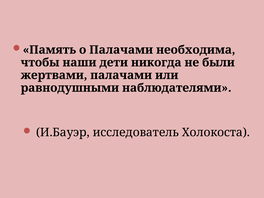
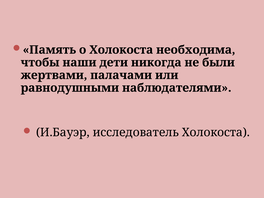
о Палачами: Палачами -> Холокоста (121, 50)
